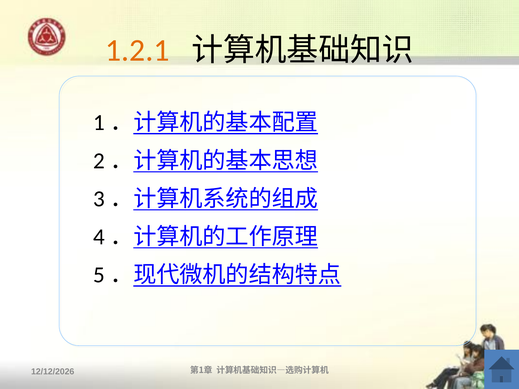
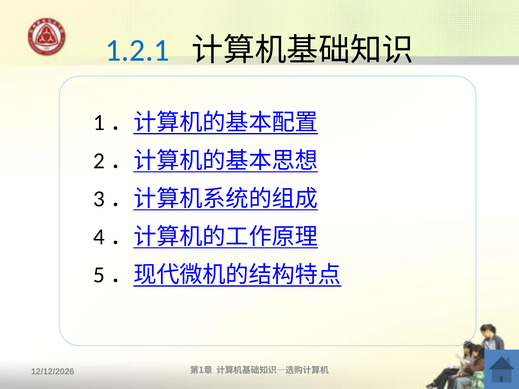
1.2.1 colour: orange -> blue (137, 50)
